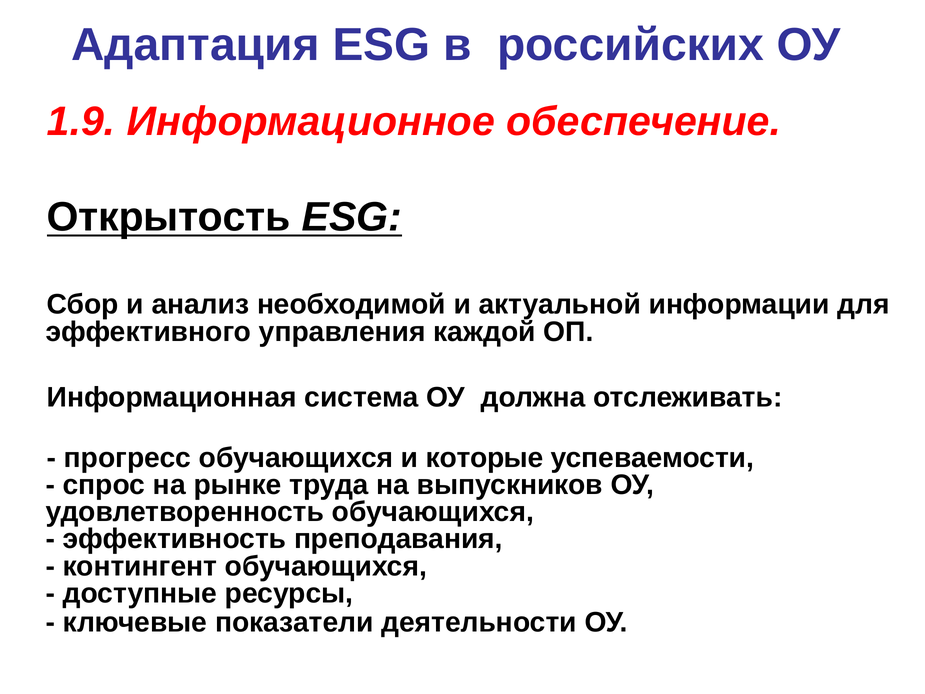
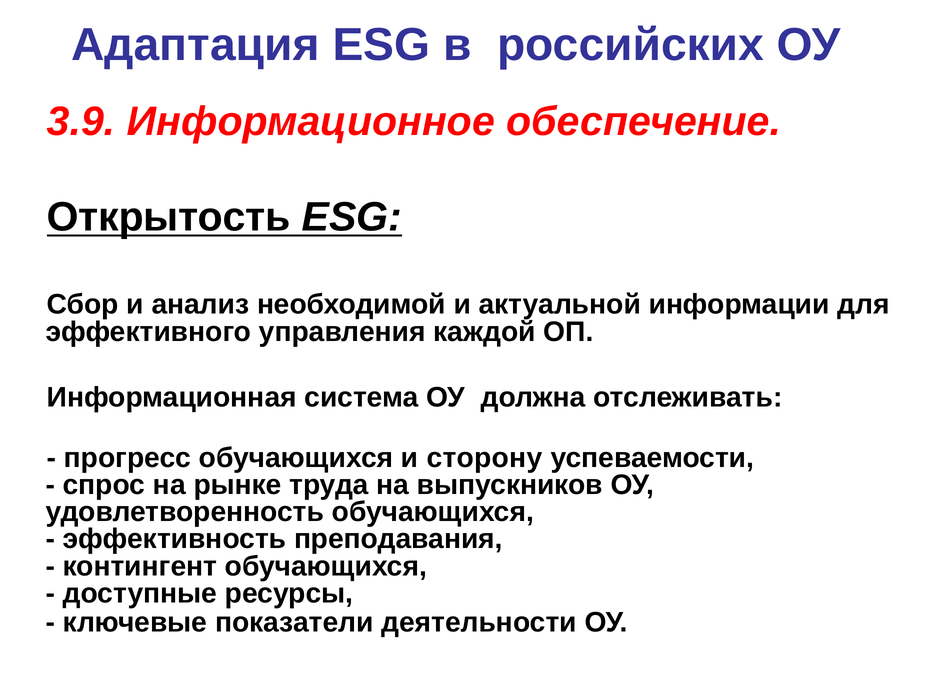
1.9: 1.9 -> 3.9 (81, 122)
которые: которые -> сторону (484, 458)
